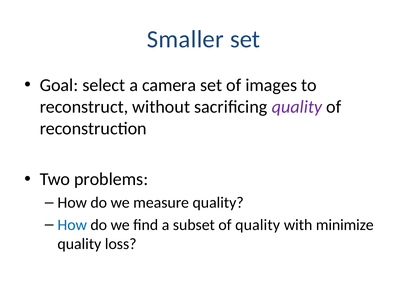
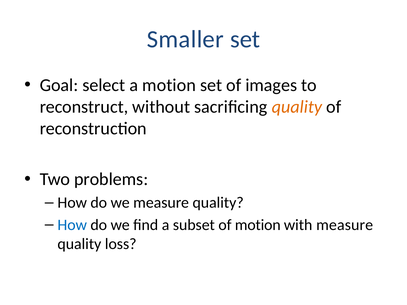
a camera: camera -> motion (169, 85)
quality colour: purple -> orange (297, 107)
of quality: quality -> motion (258, 225)
with minimize: minimize -> measure (345, 225)
